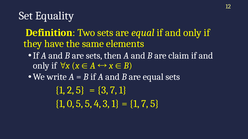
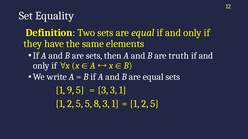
claim: claim -> truth (179, 56)
2: 2 -> 9 (70, 90)
3 7: 7 -> 3 (114, 90)
0: 0 -> 2 (71, 104)
4: 4 -> 8 (97, 104)
7: 7 -> 2 (145, 104)
